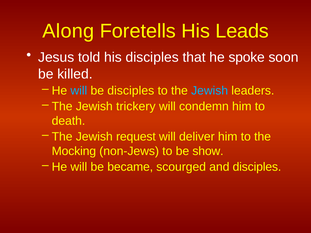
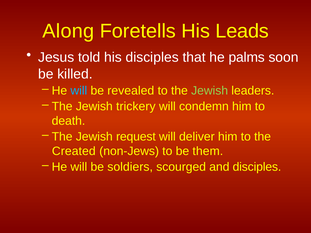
spoke: spoke -> palms (247, 57)
be disciples: disciples -> revealed (131, 91)
Jewish colour: light blue -> light green (210, 91)
Mocking: Mocking -> Created (74, 151)
show: show -> them (208, 151)
became: became -> soldiers (130, 167)
